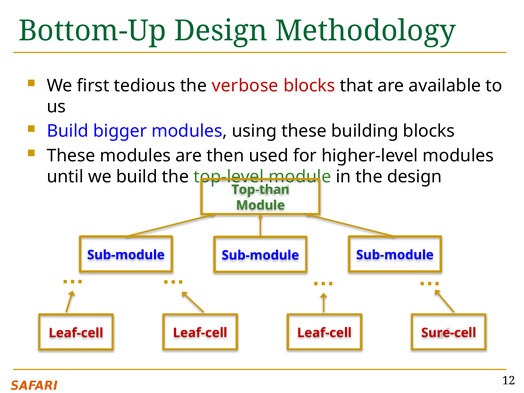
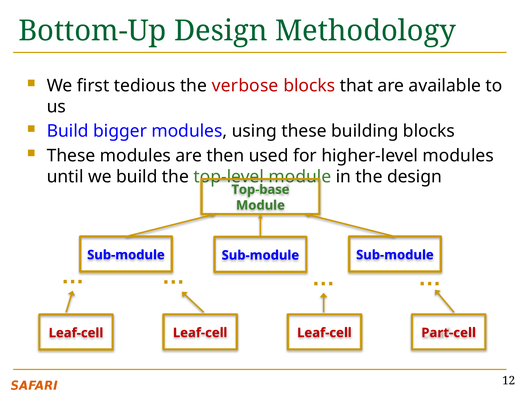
Top-than: Top-than -> Top-base (260, 190)
Sure-cell: Sure-cell -> Part-cell (449, 333)
